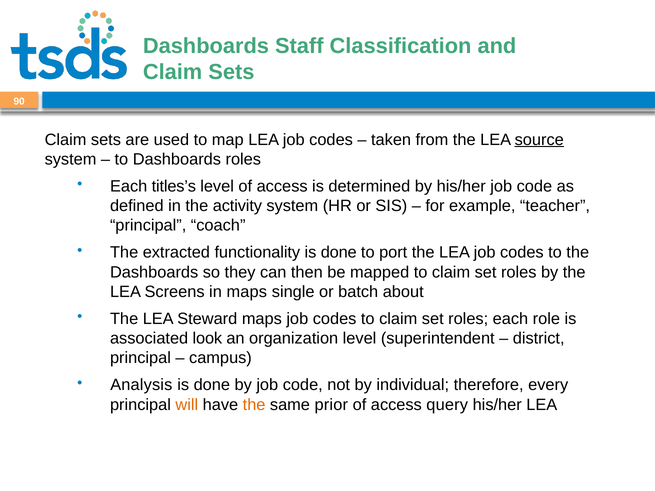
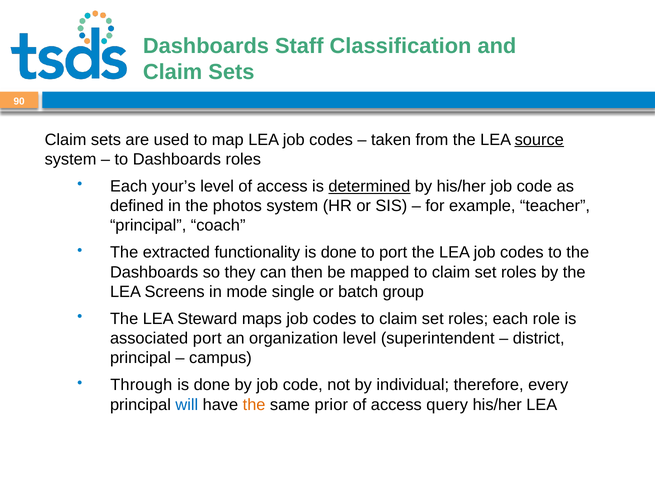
titles’s: titles’s -> your’s (174, 186)
determined underline: none -> present (369, 186)
activity: activity -> photos (237, 206)
in maps: maps -> mode (247, 292)
about: about -> group (403, 292)
associated look: look -> port (207, 339)
Analysis: Analysis -> Through (141, 385)
will colour: orange -> blue (187, 405)
